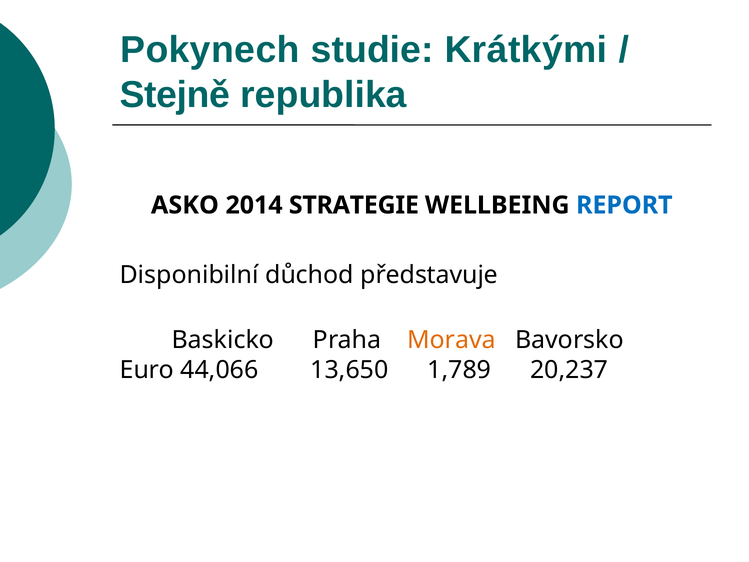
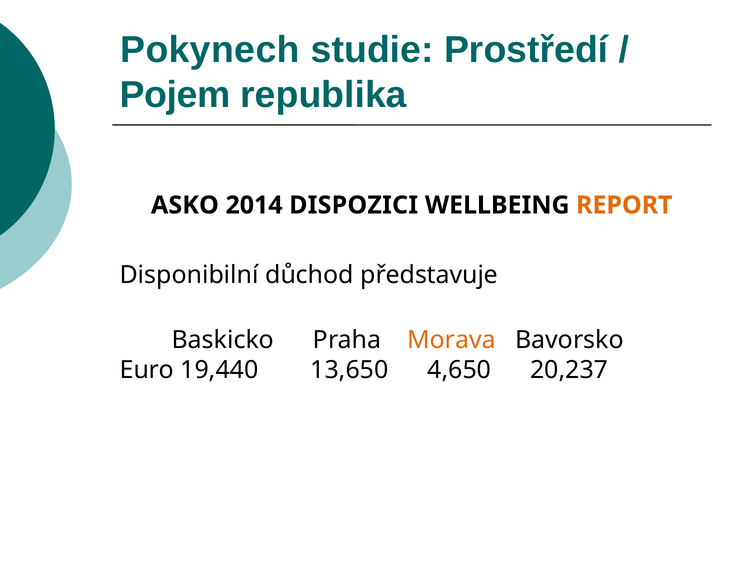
Krátkými: Krátkými -> Prostředí (526, 50)
Stejně: Stejně -> Pojem (175, 95)
STRATEGIE: STRATEGIE -> DISPOZICI (354, 205)
REPORT colour: blue -> orange (624, 205)
44,066: 44,066 -> 19,440 (219, 370)
1,789: 1,789 -> 4,650 (459, 370)
